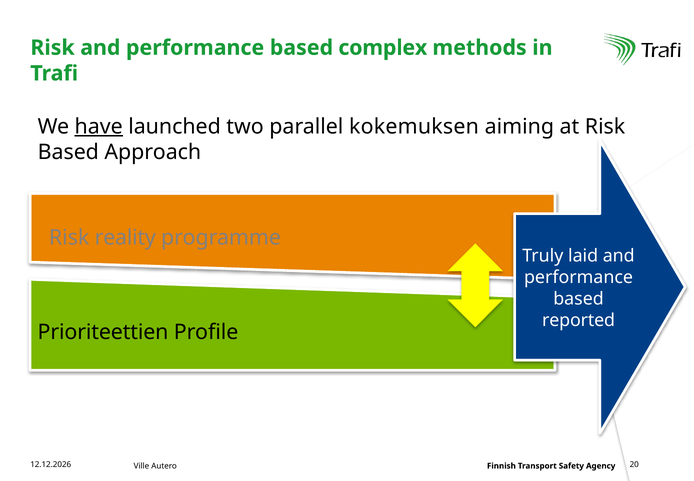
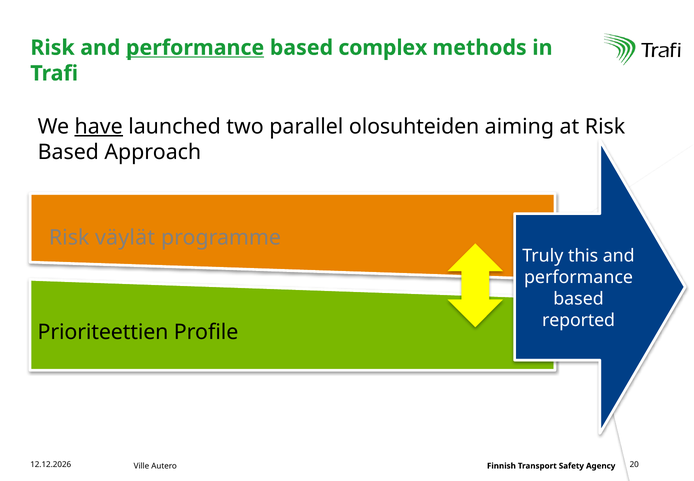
performance underline: none -> present (195, 48)
kokemuksen: kokemuksen -> olosuhteiden (414, 127)
reality: reality -> väylät (125, 238)
laid: laid -> this (583, 256)
